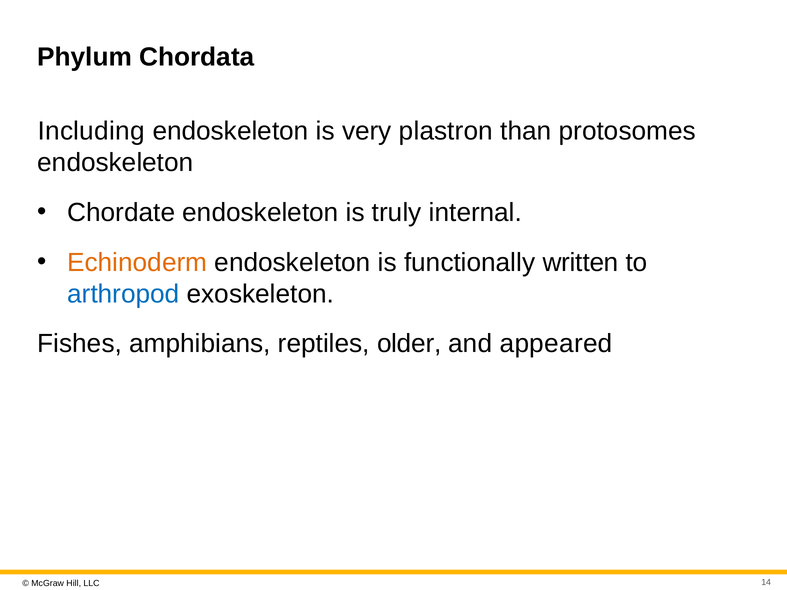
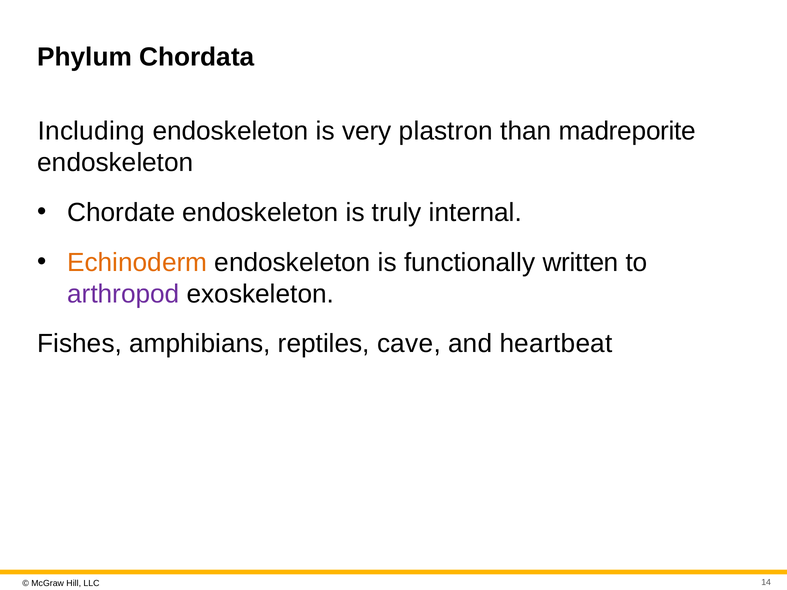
protosomes: protosomes -> madreporite (627, 131)
arthropod colour: blue -> purple (123, 294)
older: older -> cave (409, 344)
appeared: appeared -> heartbeat (556, 344)
